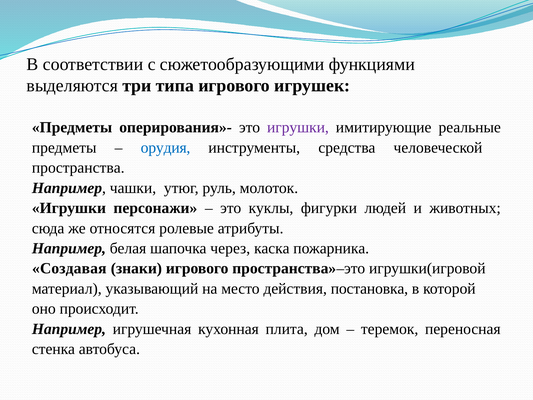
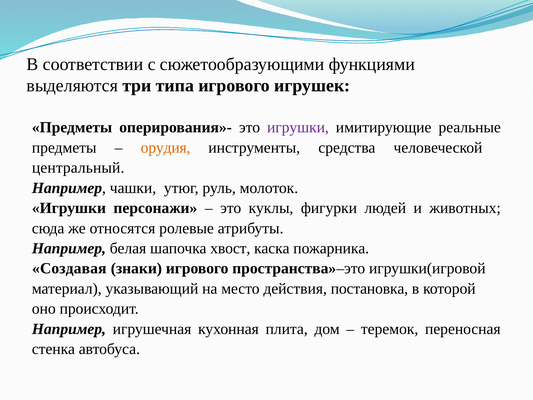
орудия colour: blue -> orange (166, 147)
пространства: пространства -> центральный (78, 168)
через: через -> хвост (230, 248)
